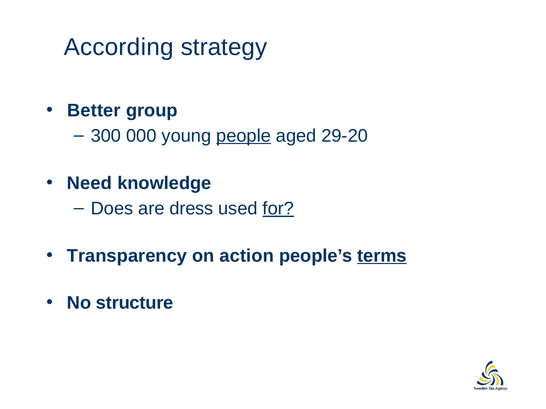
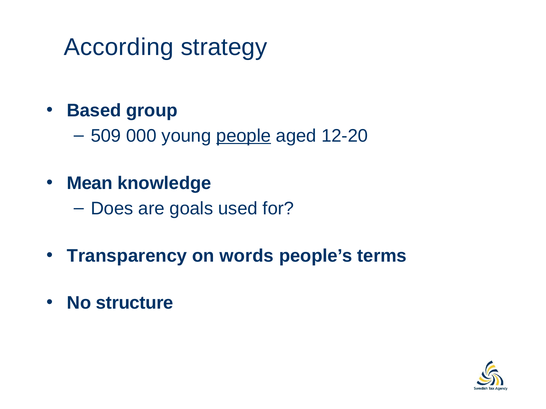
Better: Better -> Based (94, 110)
300: 300 -> 509 (106, 136)
29-20: 29-20 -> 12-20 (345, 136)
Need: Need -> Mean (90, 183)
dress: dress -> goals (191, 209)
for underline: present -> none (278, 209)
action: action -> words (247, 256)
terms underline: present -> none (382, 256)
